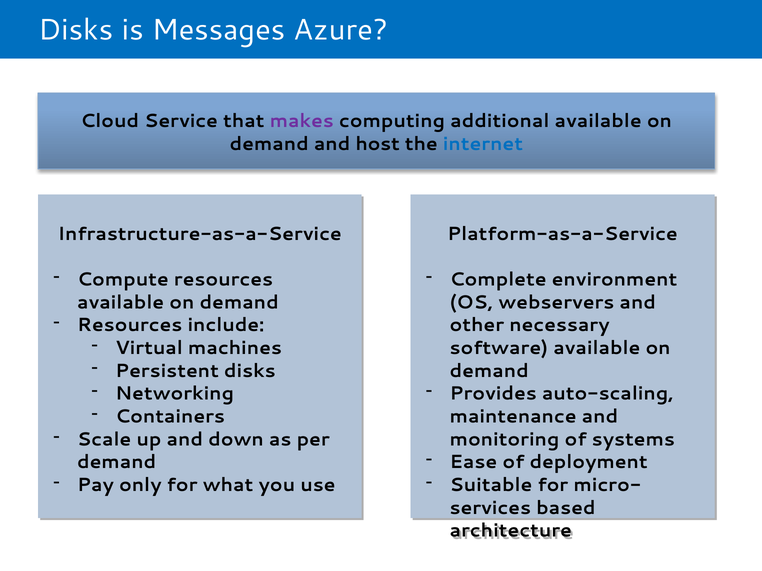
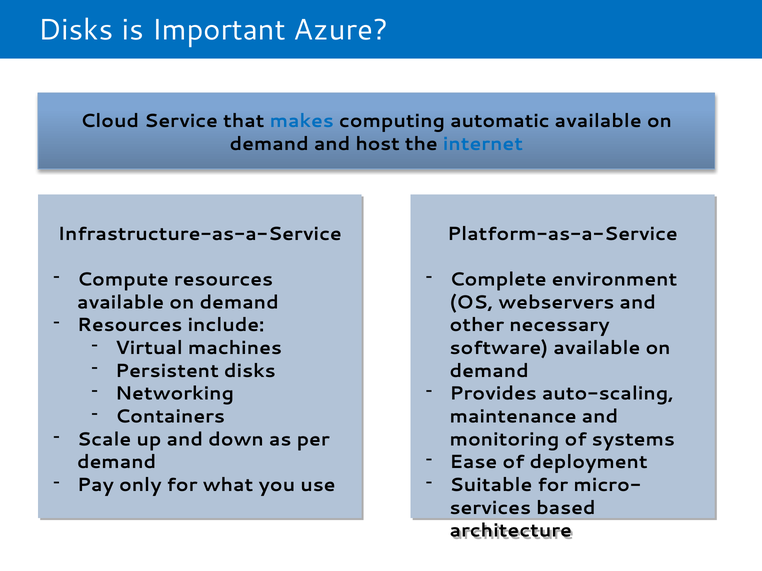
Messages: Messages -> Important (219, 30)
makes colour: purple -> blue (302, 121)
additional: additional -> automatic (500, 121)
